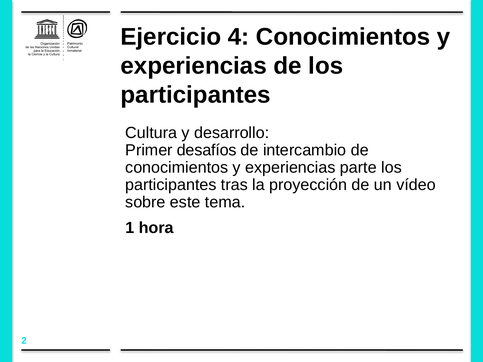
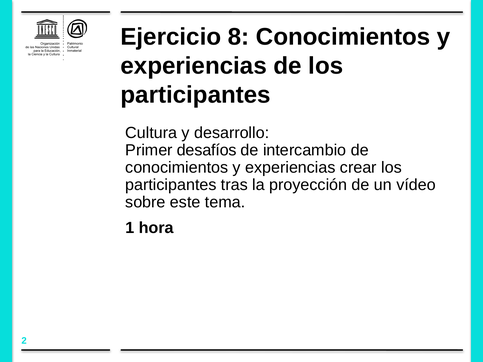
4: 4 -> 8 (239, 37)
parte: parte -> crear (358, 168)
